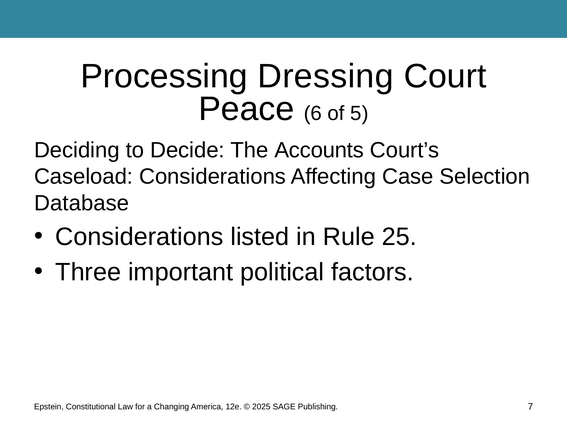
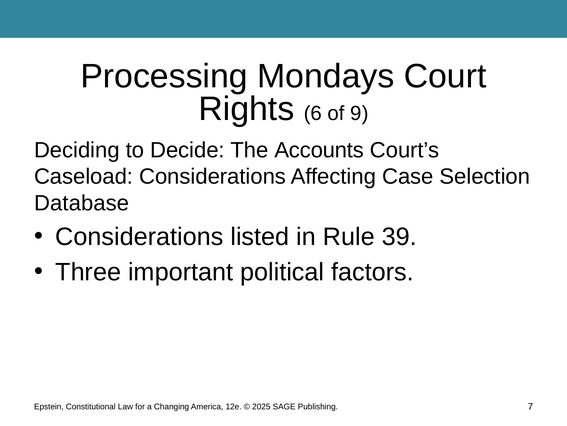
Dressing: Dressing -> Mondays (326, 76)
Peace: Peace -> Rights (246, 109)
5: 5 -> 9 (359, 113)
25: 25 -> 39 (399, 236)
